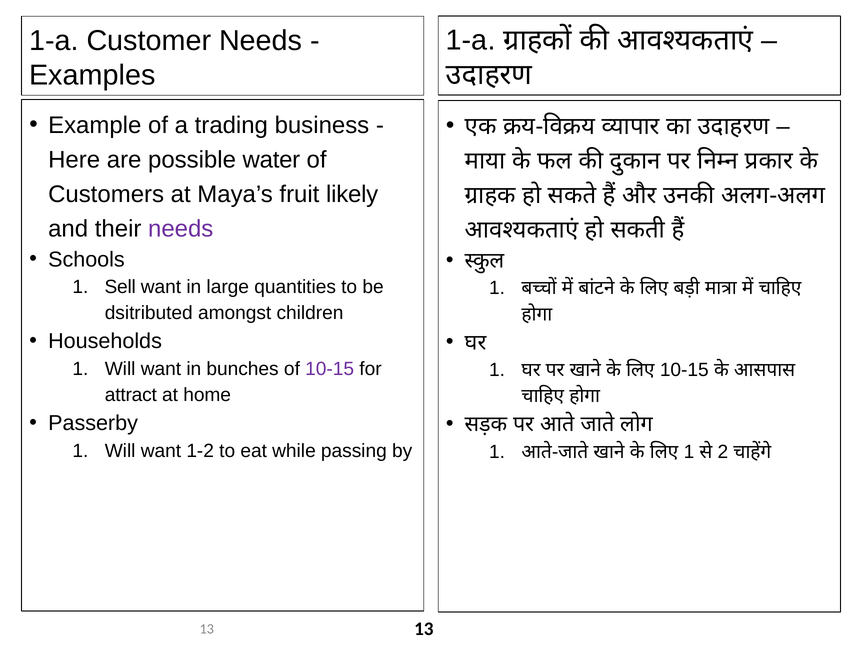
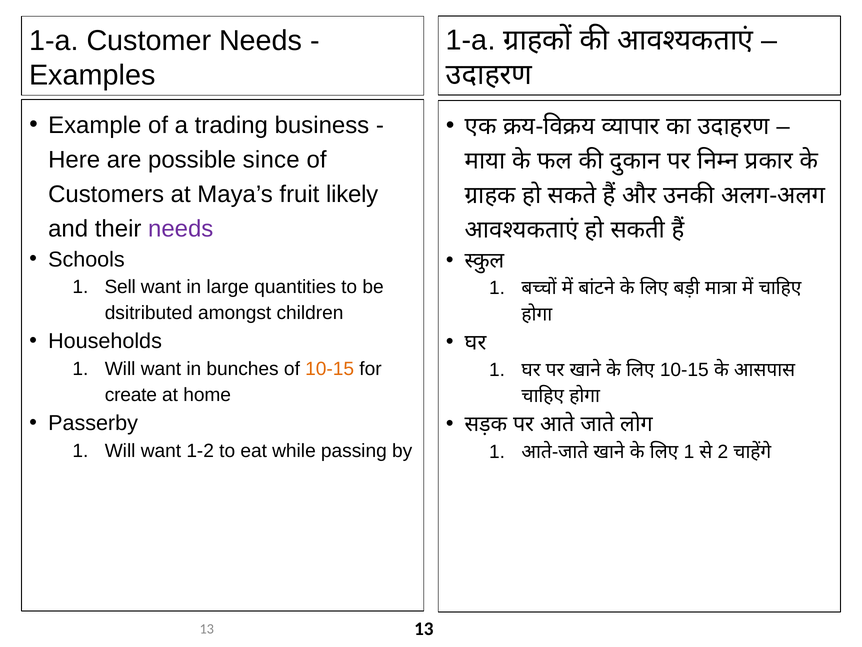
water: water -> since (271, 160)
10-15 colour: purple -> orange (330, 369)
attract: attract -> create (131, 395)
